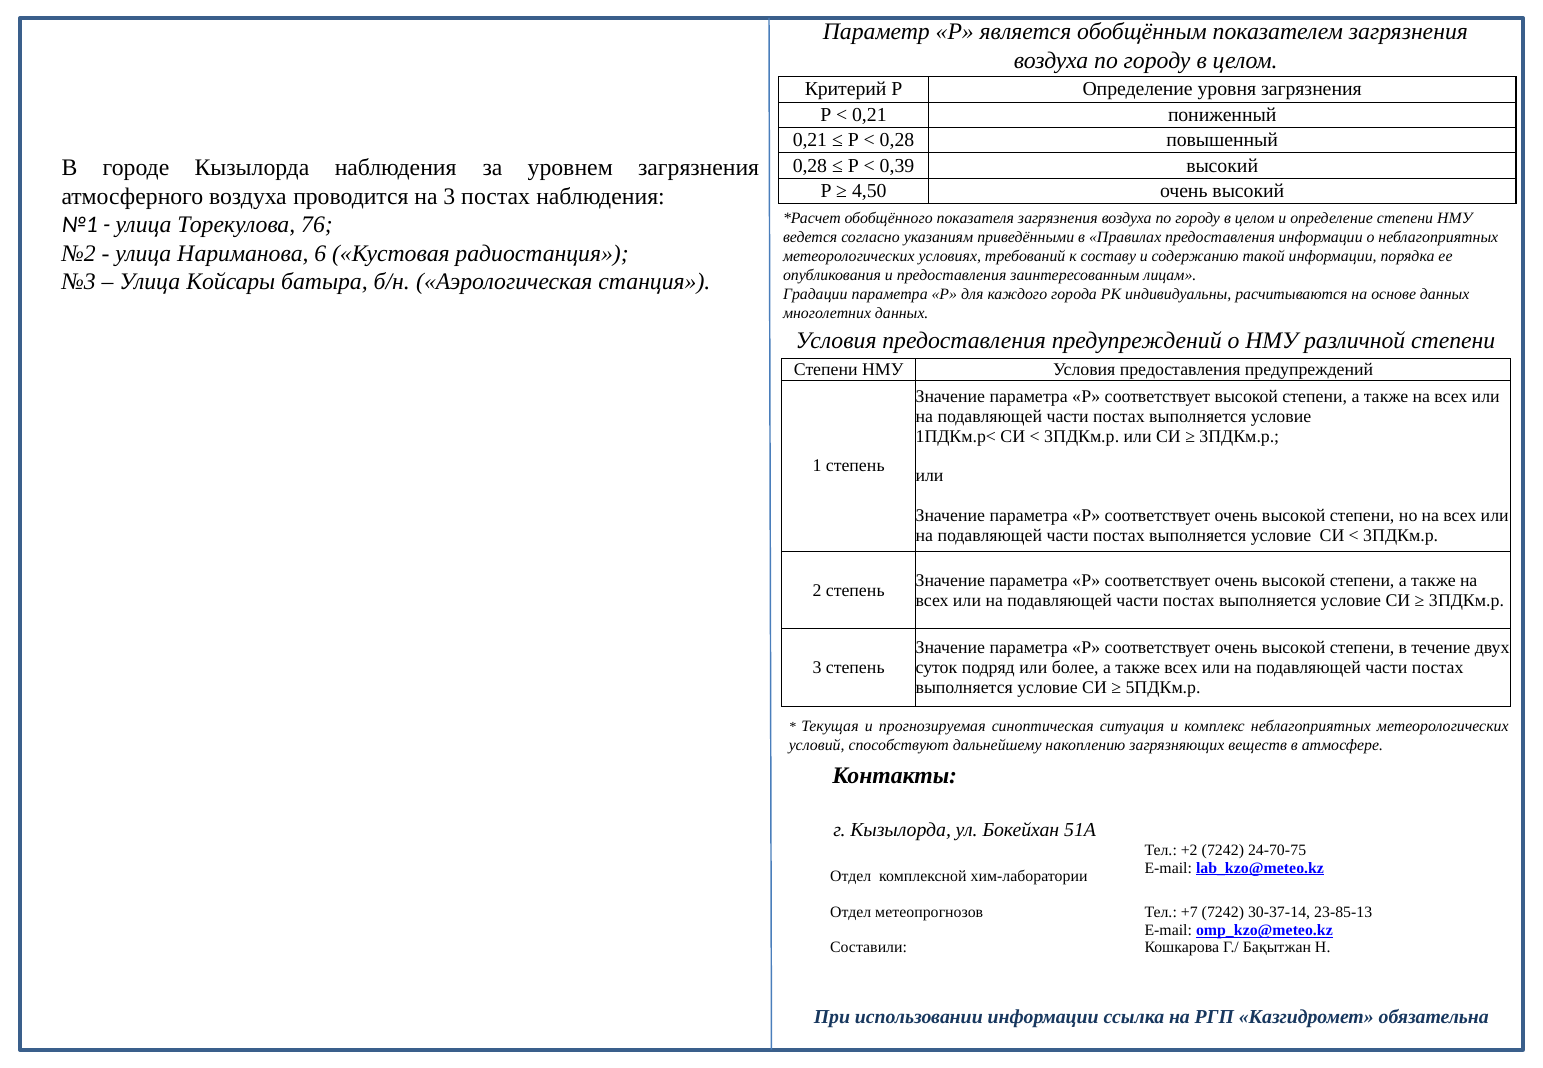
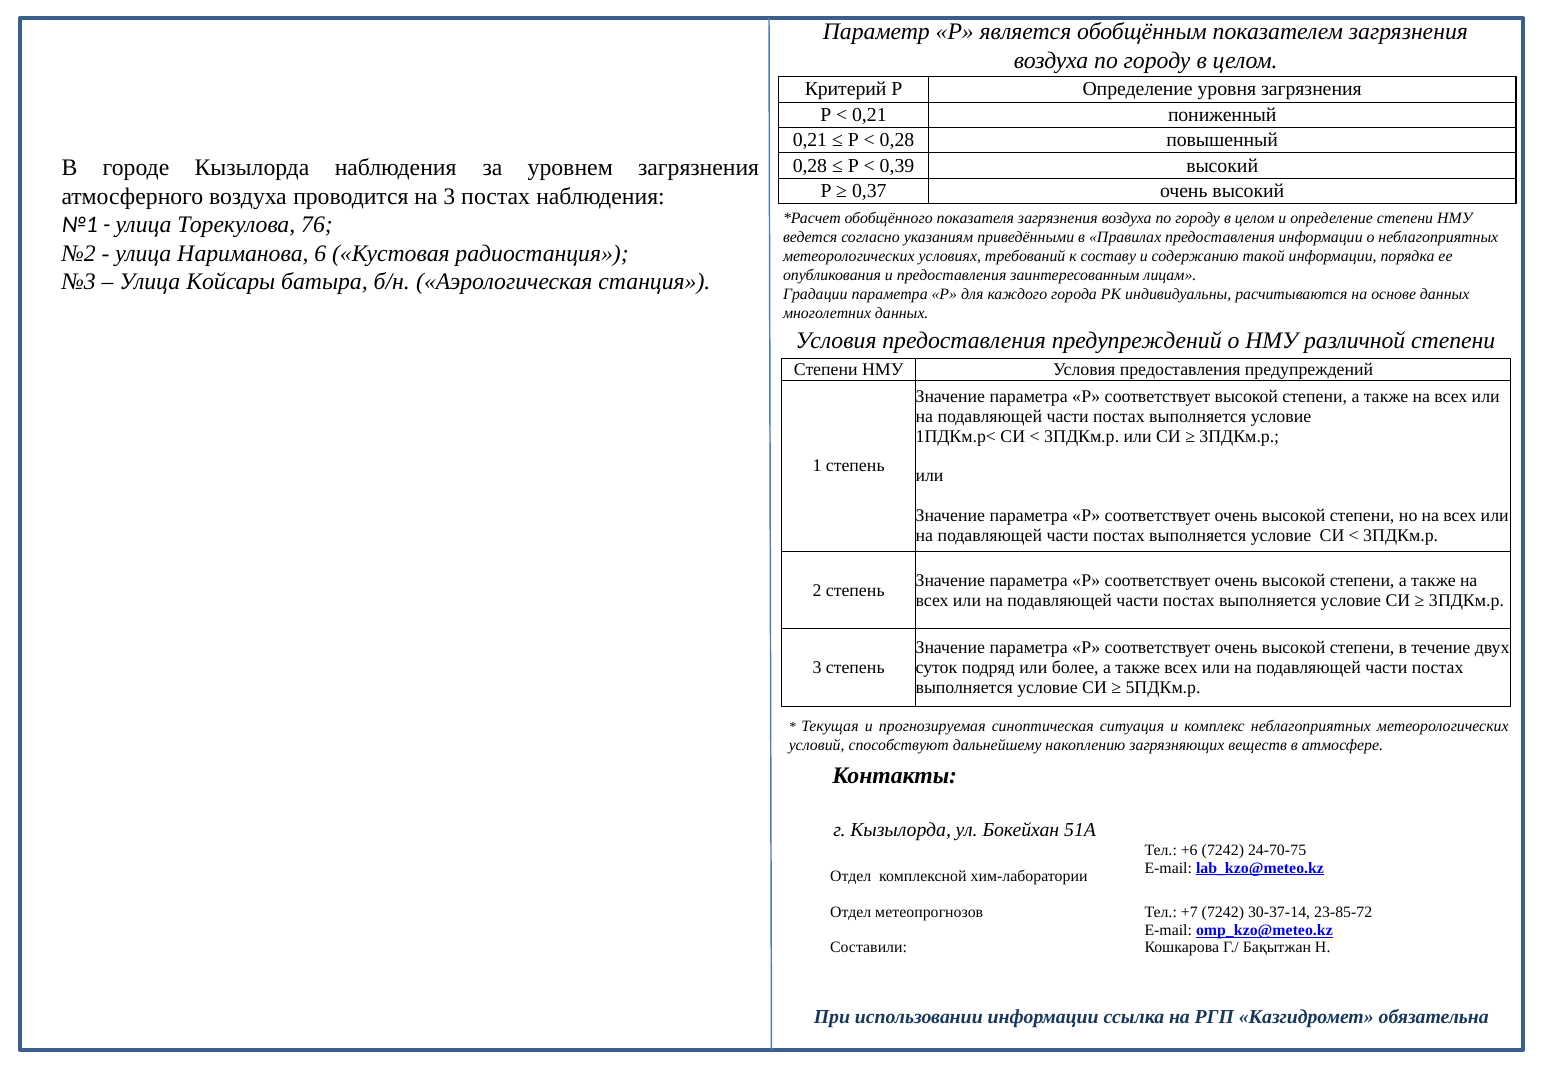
4,50: 4,50 -> 0,37 (869, 191)
+2: +2 -> +6 (1189, 850)
23-85-13: 23-85-13 -> 23-85-72 (1343, 913)
